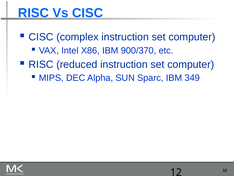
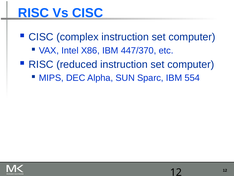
900/370: 900/370 -> 447/370 (139, 50)
349: 349 -> 554 (192, 78)
